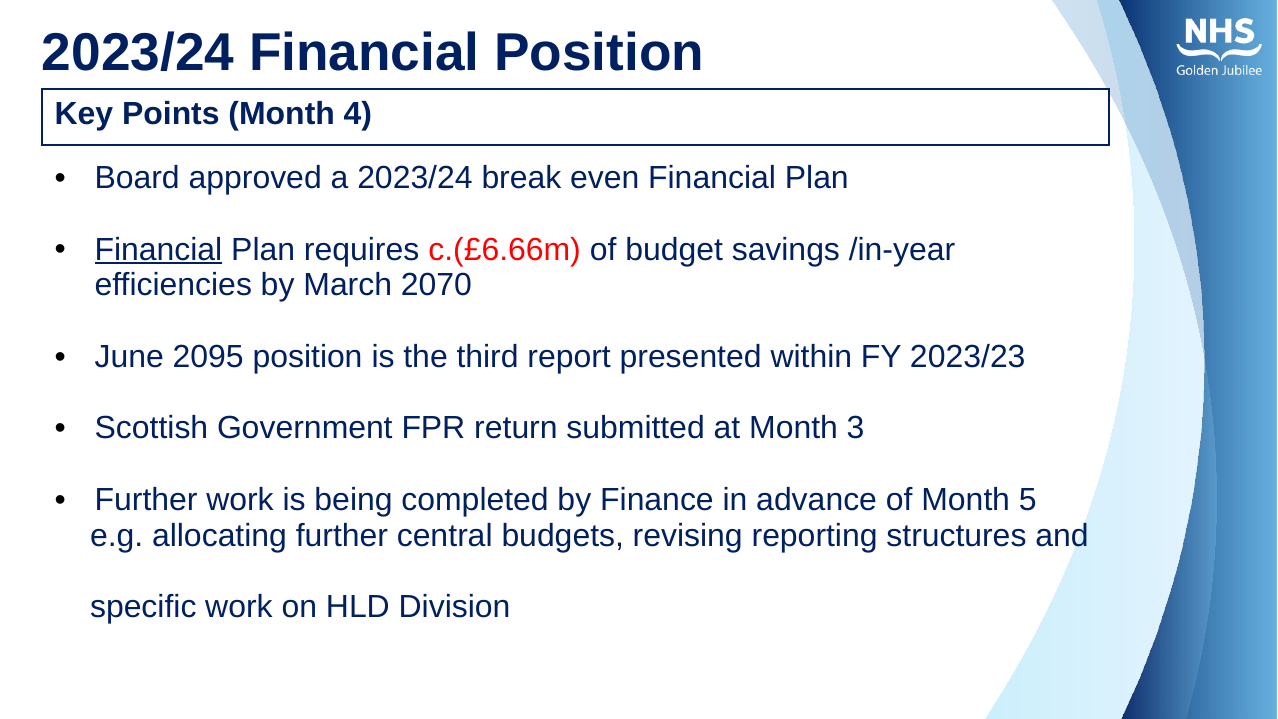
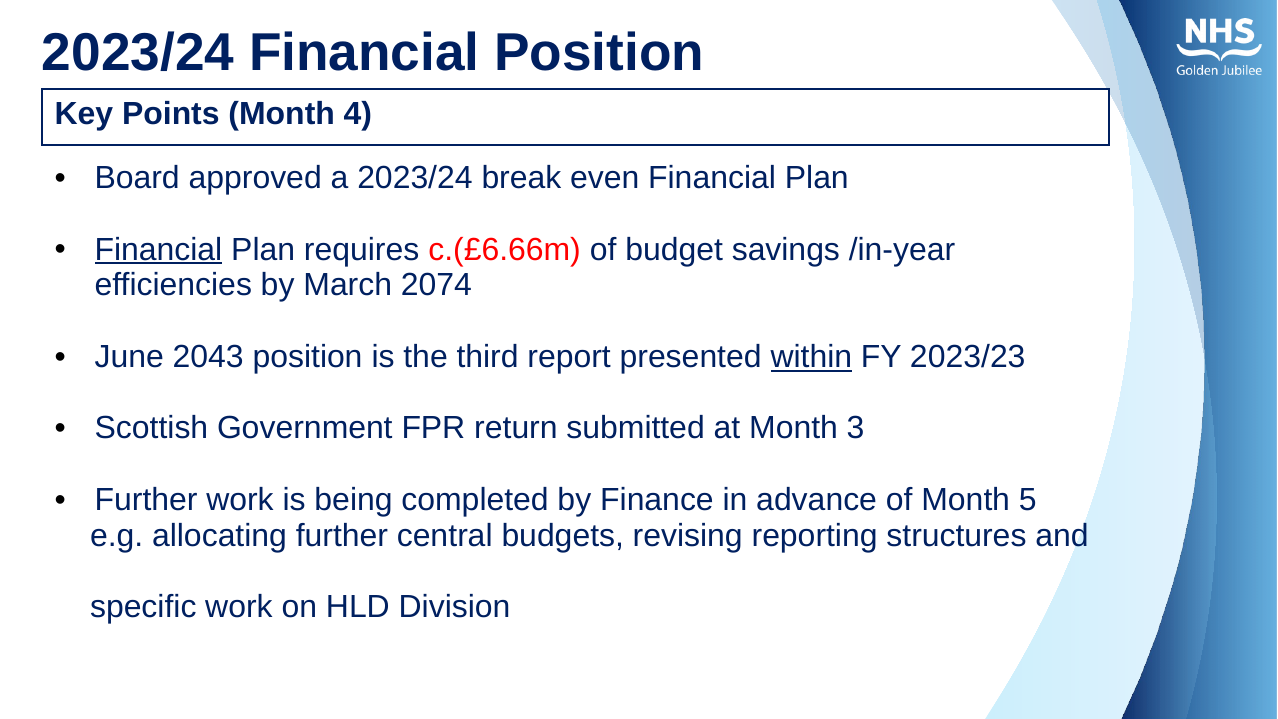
2070: 2070 -> 2074 (436, 285)
2095: 2095 -> 2043 (208, 357)
within underline: none -> present (811, 357)
